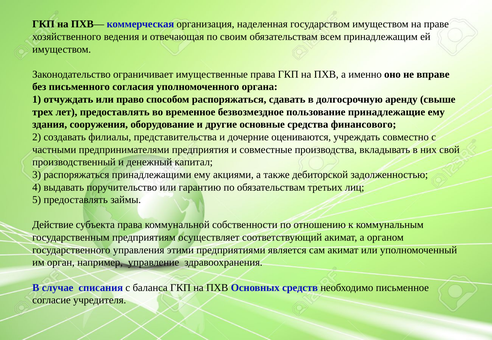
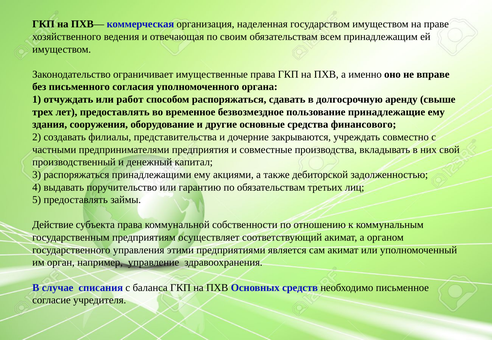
право: право -> работ (130, 100)
оцениваются: оцениваются -> закрываются (301, 137)
